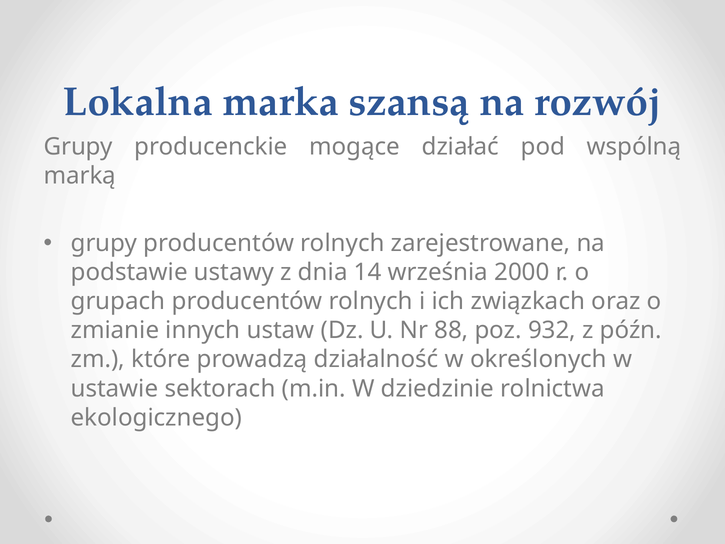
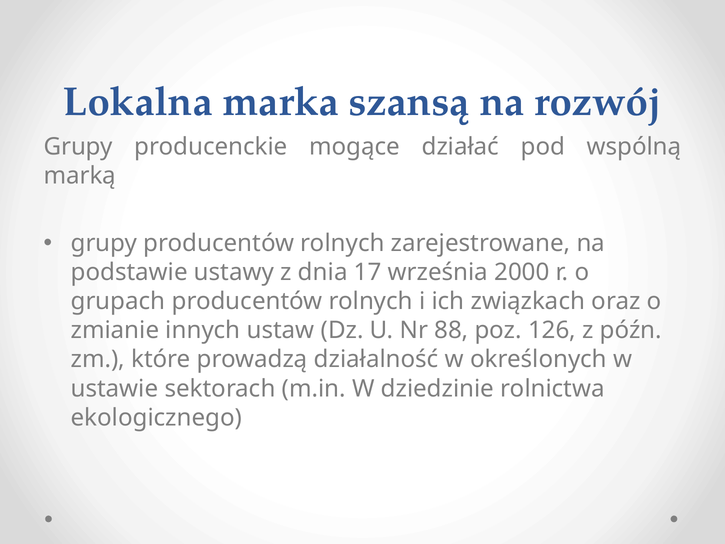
14: 14 -> 17 (368, 272)
932: 932 -> 126 (552, 330)
